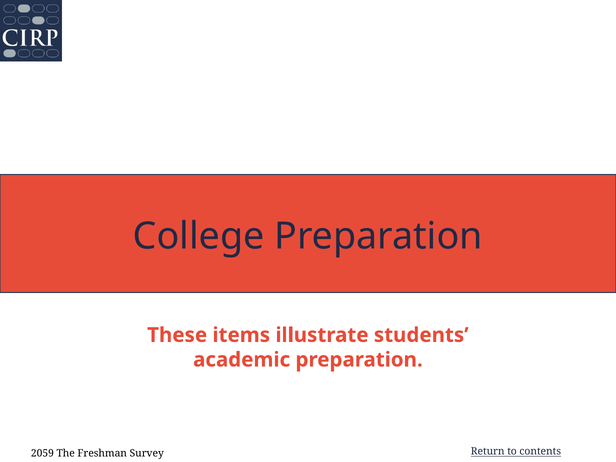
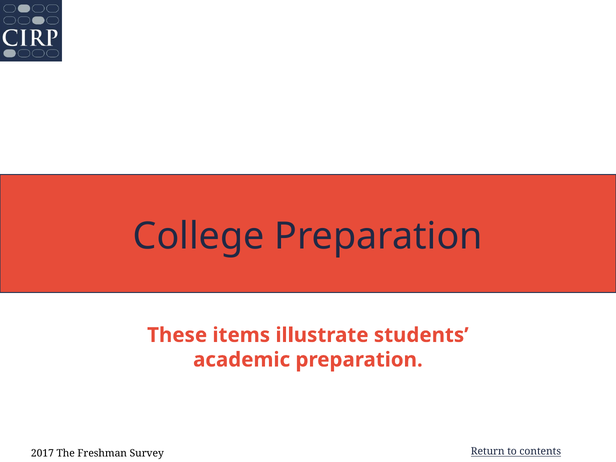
2059: 2059 -> 2017 (42, 453)
